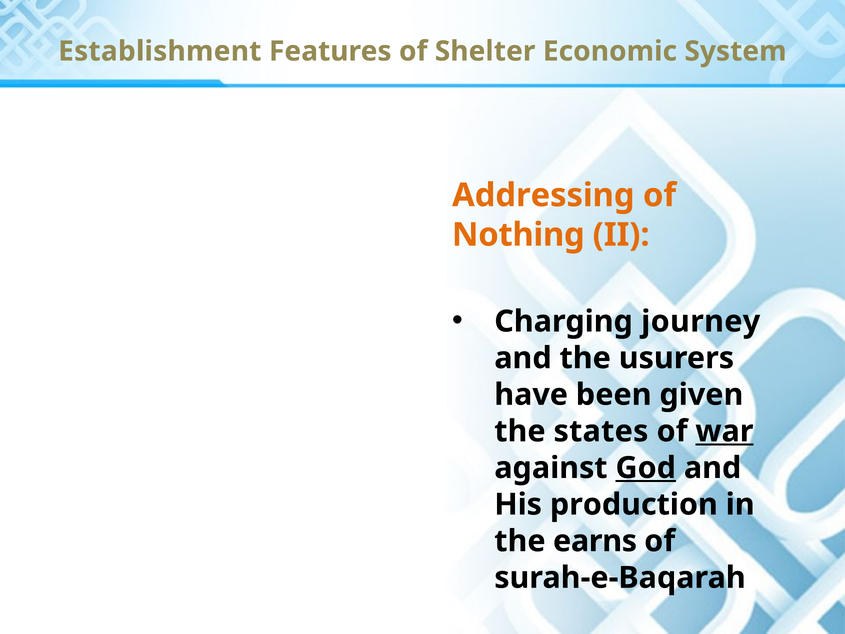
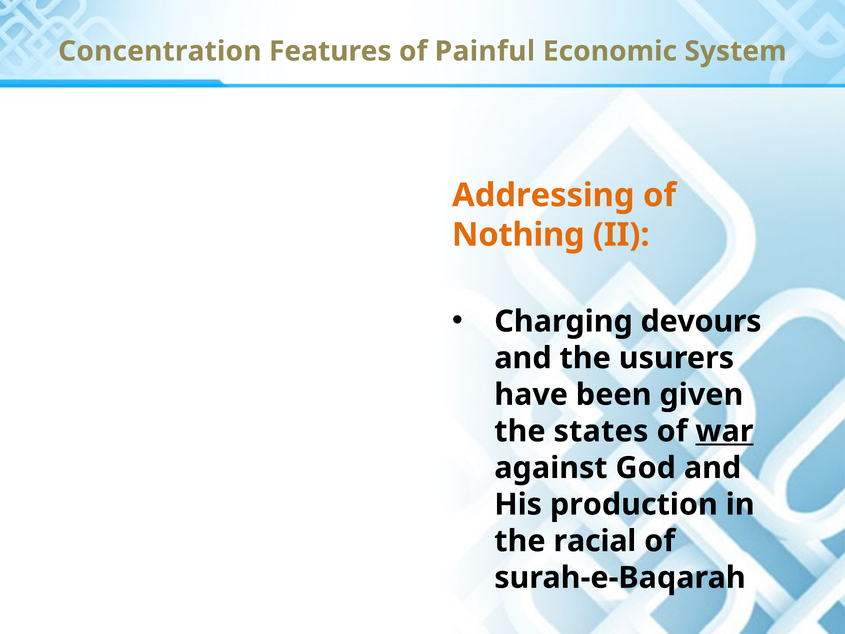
Establishment: Establishment -> Concentration (160, 51)
Shelter: Shelter -> Painful (485, 51)
journey: journey -> devours (701, 321)
God underline: present -> none (646, 468)
earns: earns -> racial (595, 541)
